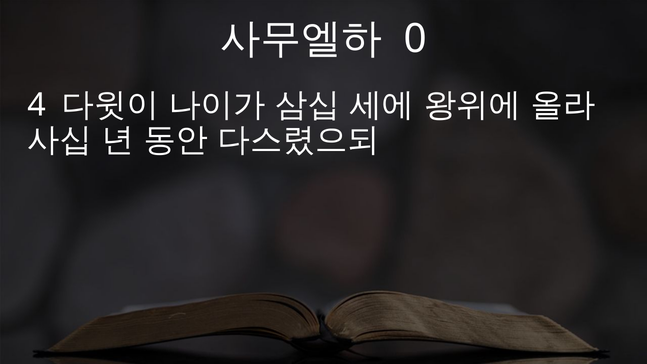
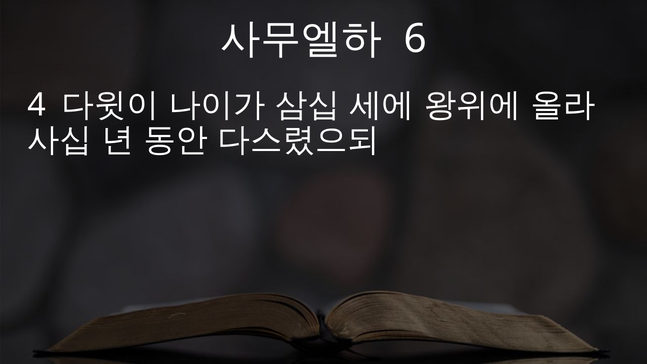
0: 0 -> 6 (415, 39)
